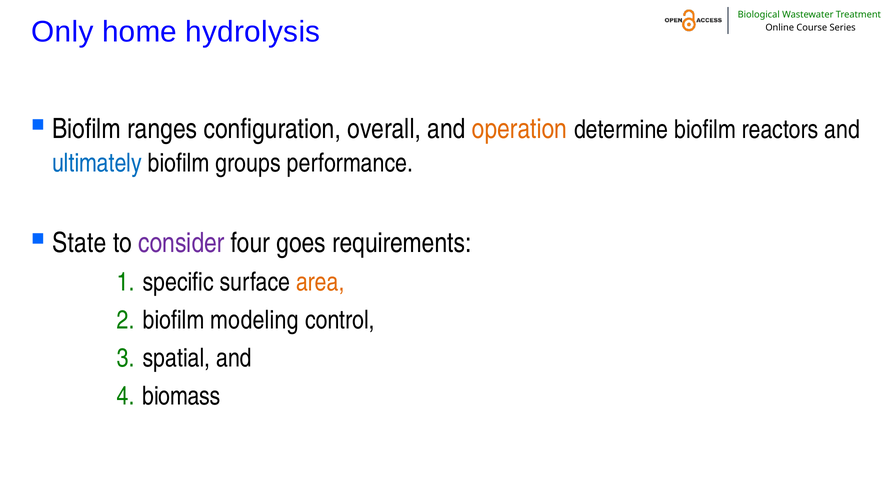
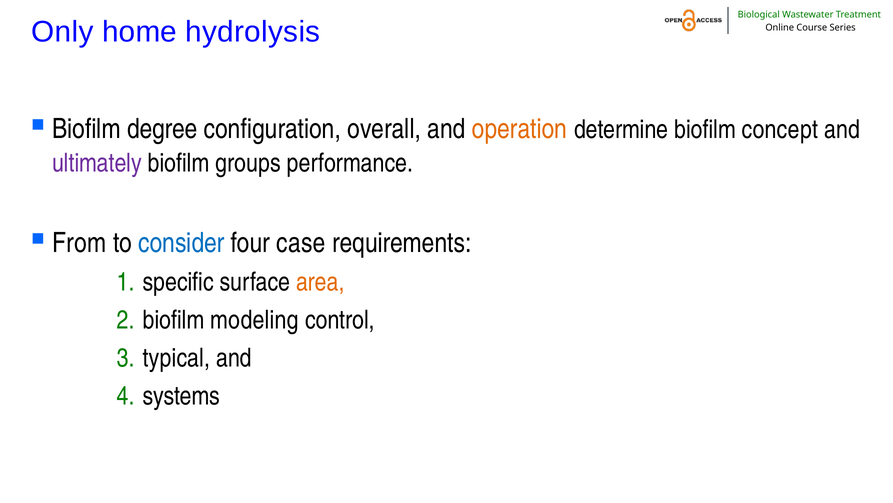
ranges: ranges -> degree (162, 129)
reactors: reactors -> concept (780, 129)
ultimately colour: blue -> purple (97, 163)
State: State -> From (79, 243)
consider colour: purple -> blue (181, 243)
goes: goes -> case (301, 243)
spatial: spatial -> typical (176, 357)
biomass: biomass -> systems (181, 395)
